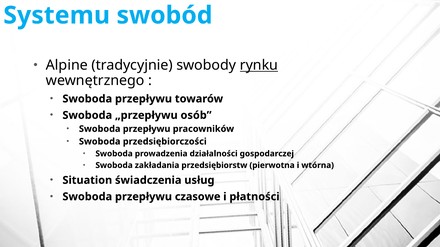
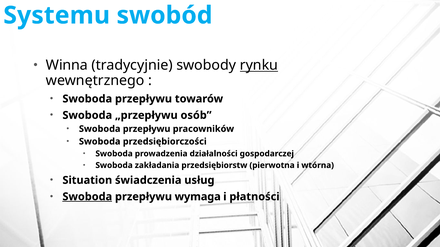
Alpine: Alpine -> Winna (67, 65)
Swoboda underline: none -> present (87, 197)
czasowe: czasowe -> wymaga (198, 197)
